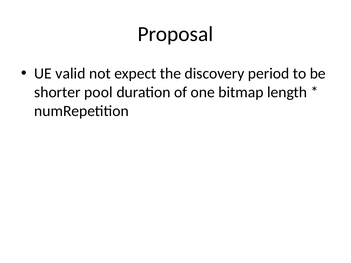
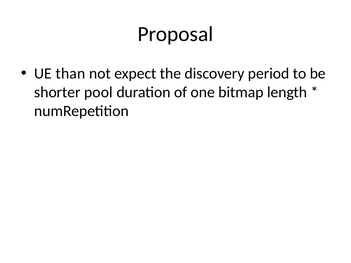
valid: valid -> than (70, 74)
